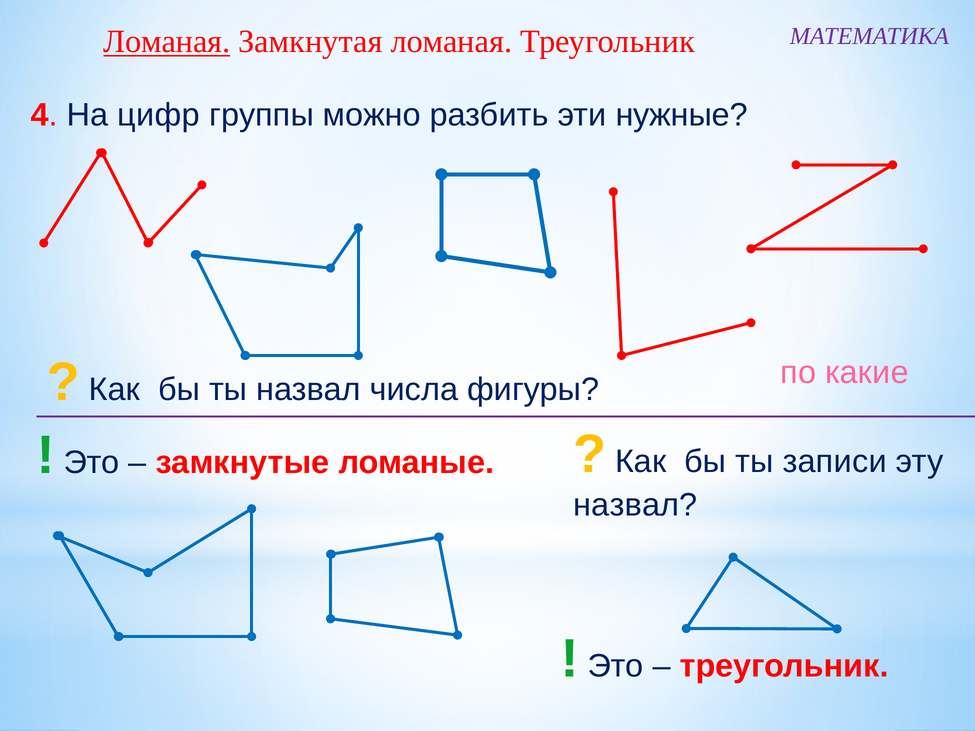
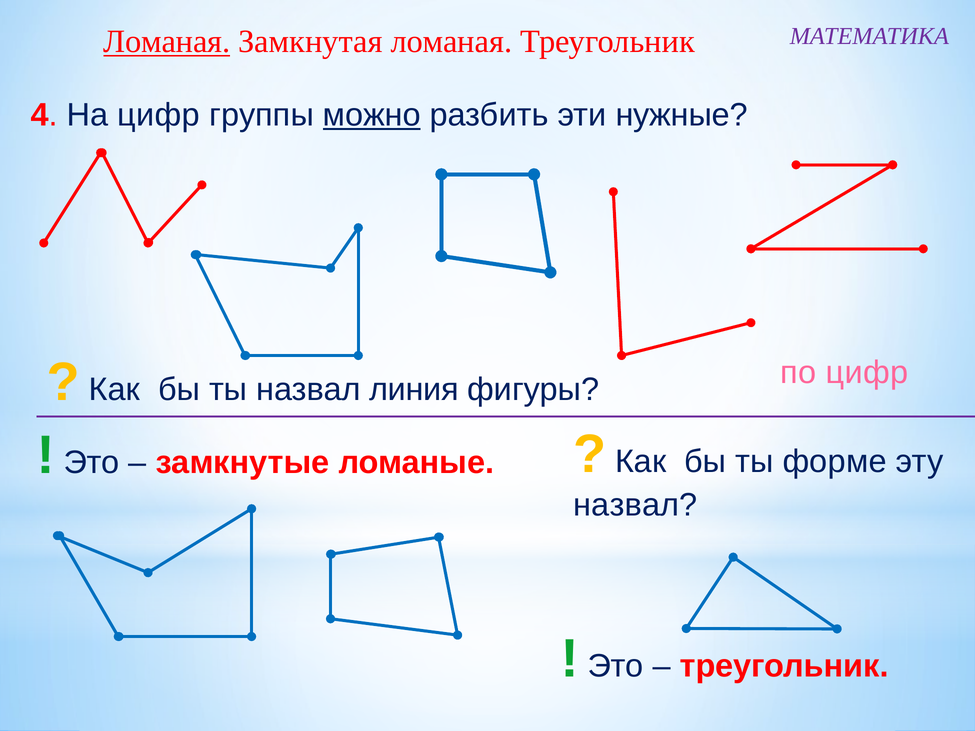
можно underline: none -> present (372, 115)
числа: числа -> линия (414, 390)
по какие: какие -> цифр (867, 373)
записи: записи -> форме (835, 462)
